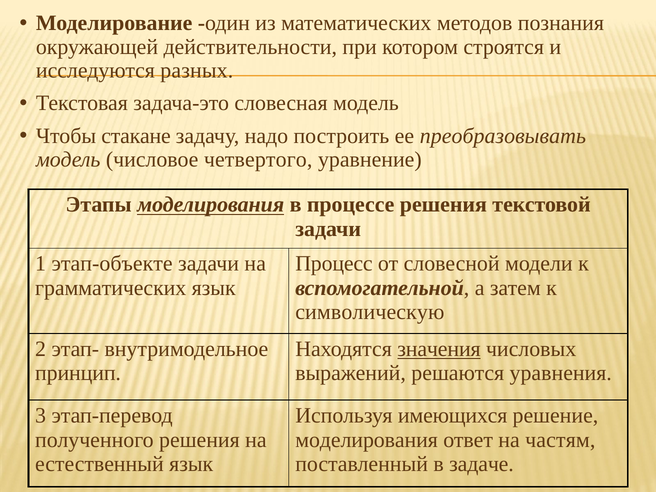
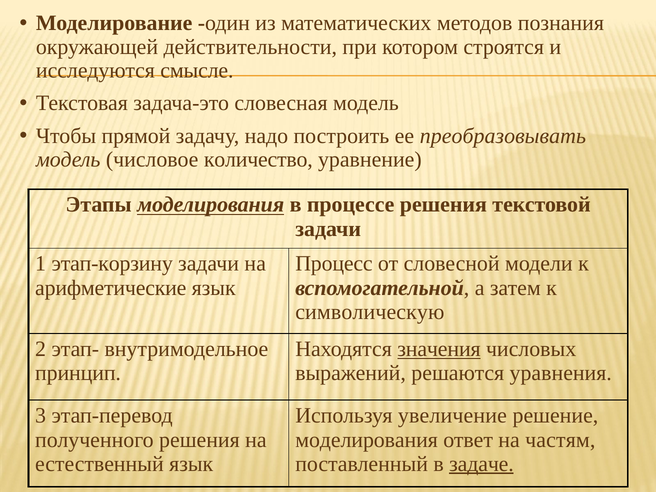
разных: разных -> смысле (197, 70)
стакане: стакане -> прямой (136, 136)
четвертого: четвертого -> количество (258, 160)
этап-объекте: этап-объекте -> этап-корзину (112, 264)
грамматических: грамматических -> арифметические (111, 288)
имеющихся: имеющихся -> увеличение (452, 416)
задаче underline: none -> present (482, 464)
